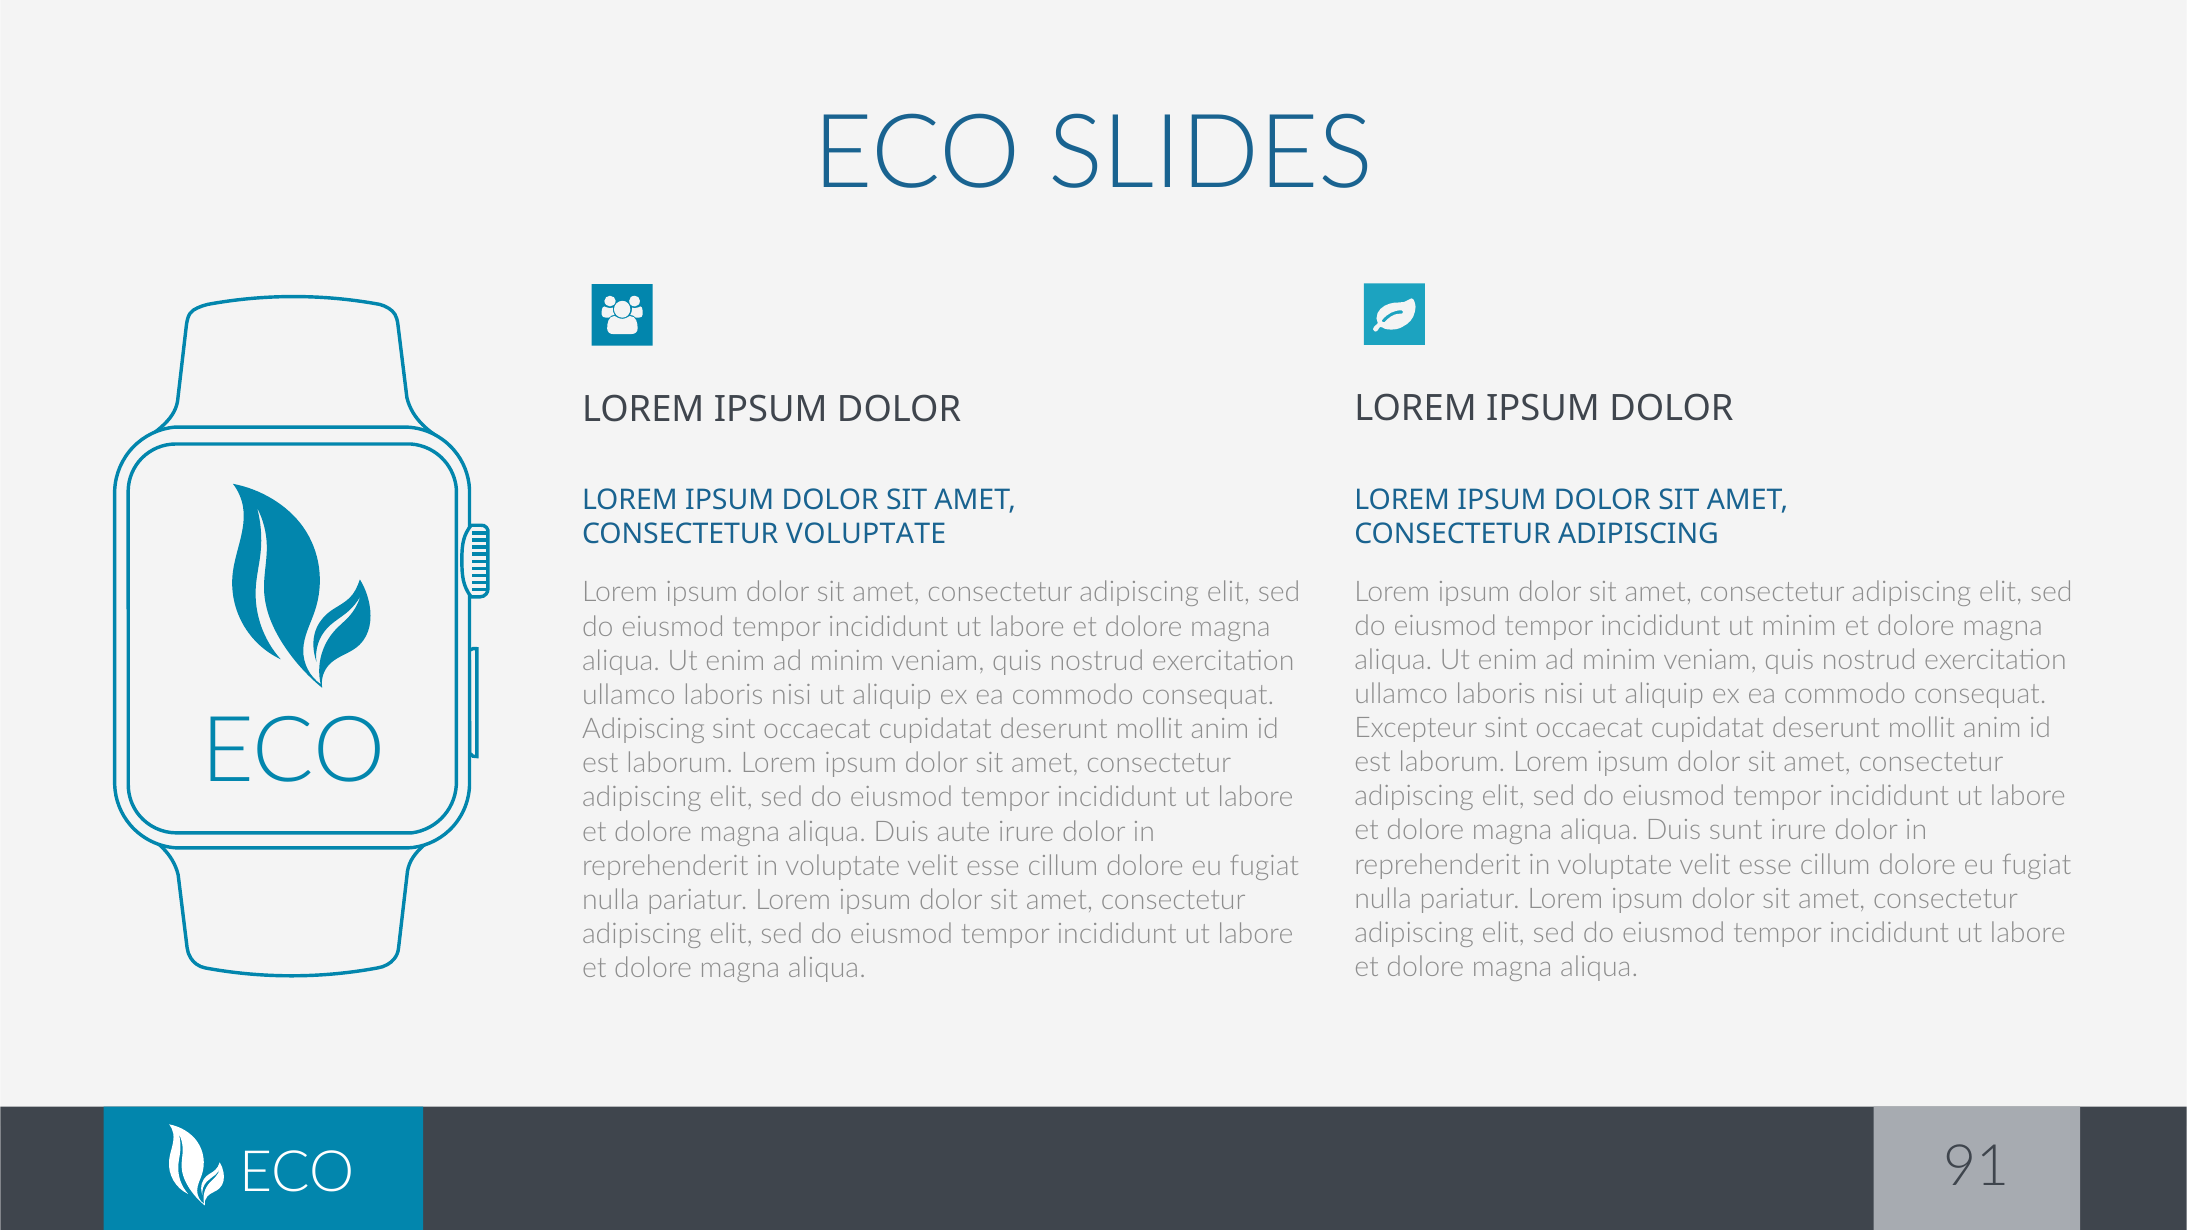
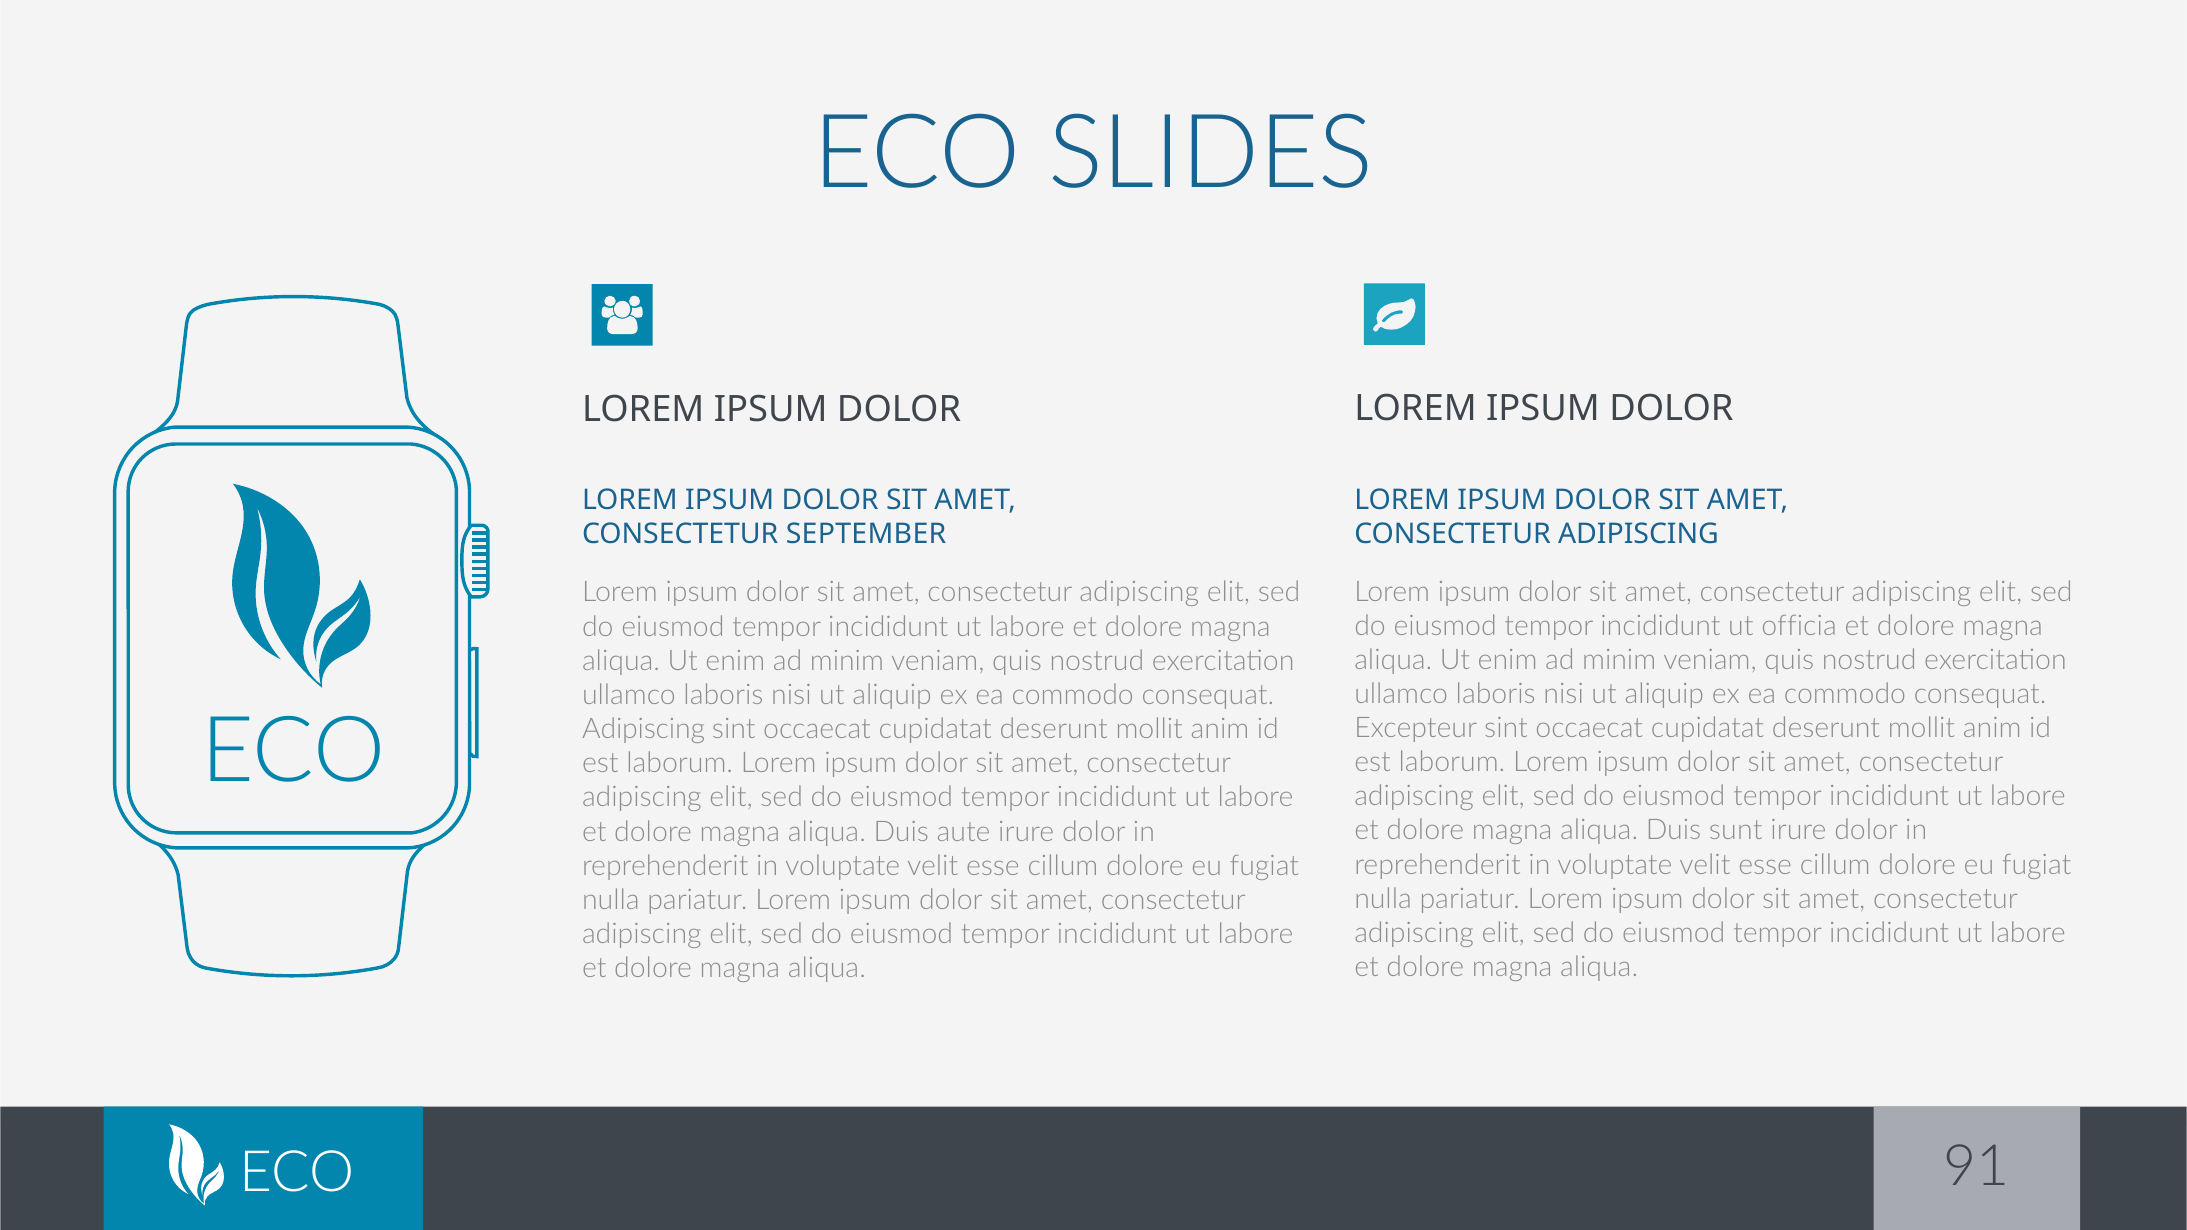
CONSECTETUR VOLUPTATE: VOLUPTATE -> SEPTEMBER (866, 535)
ut minim: minim -> officia (1799, 626)
